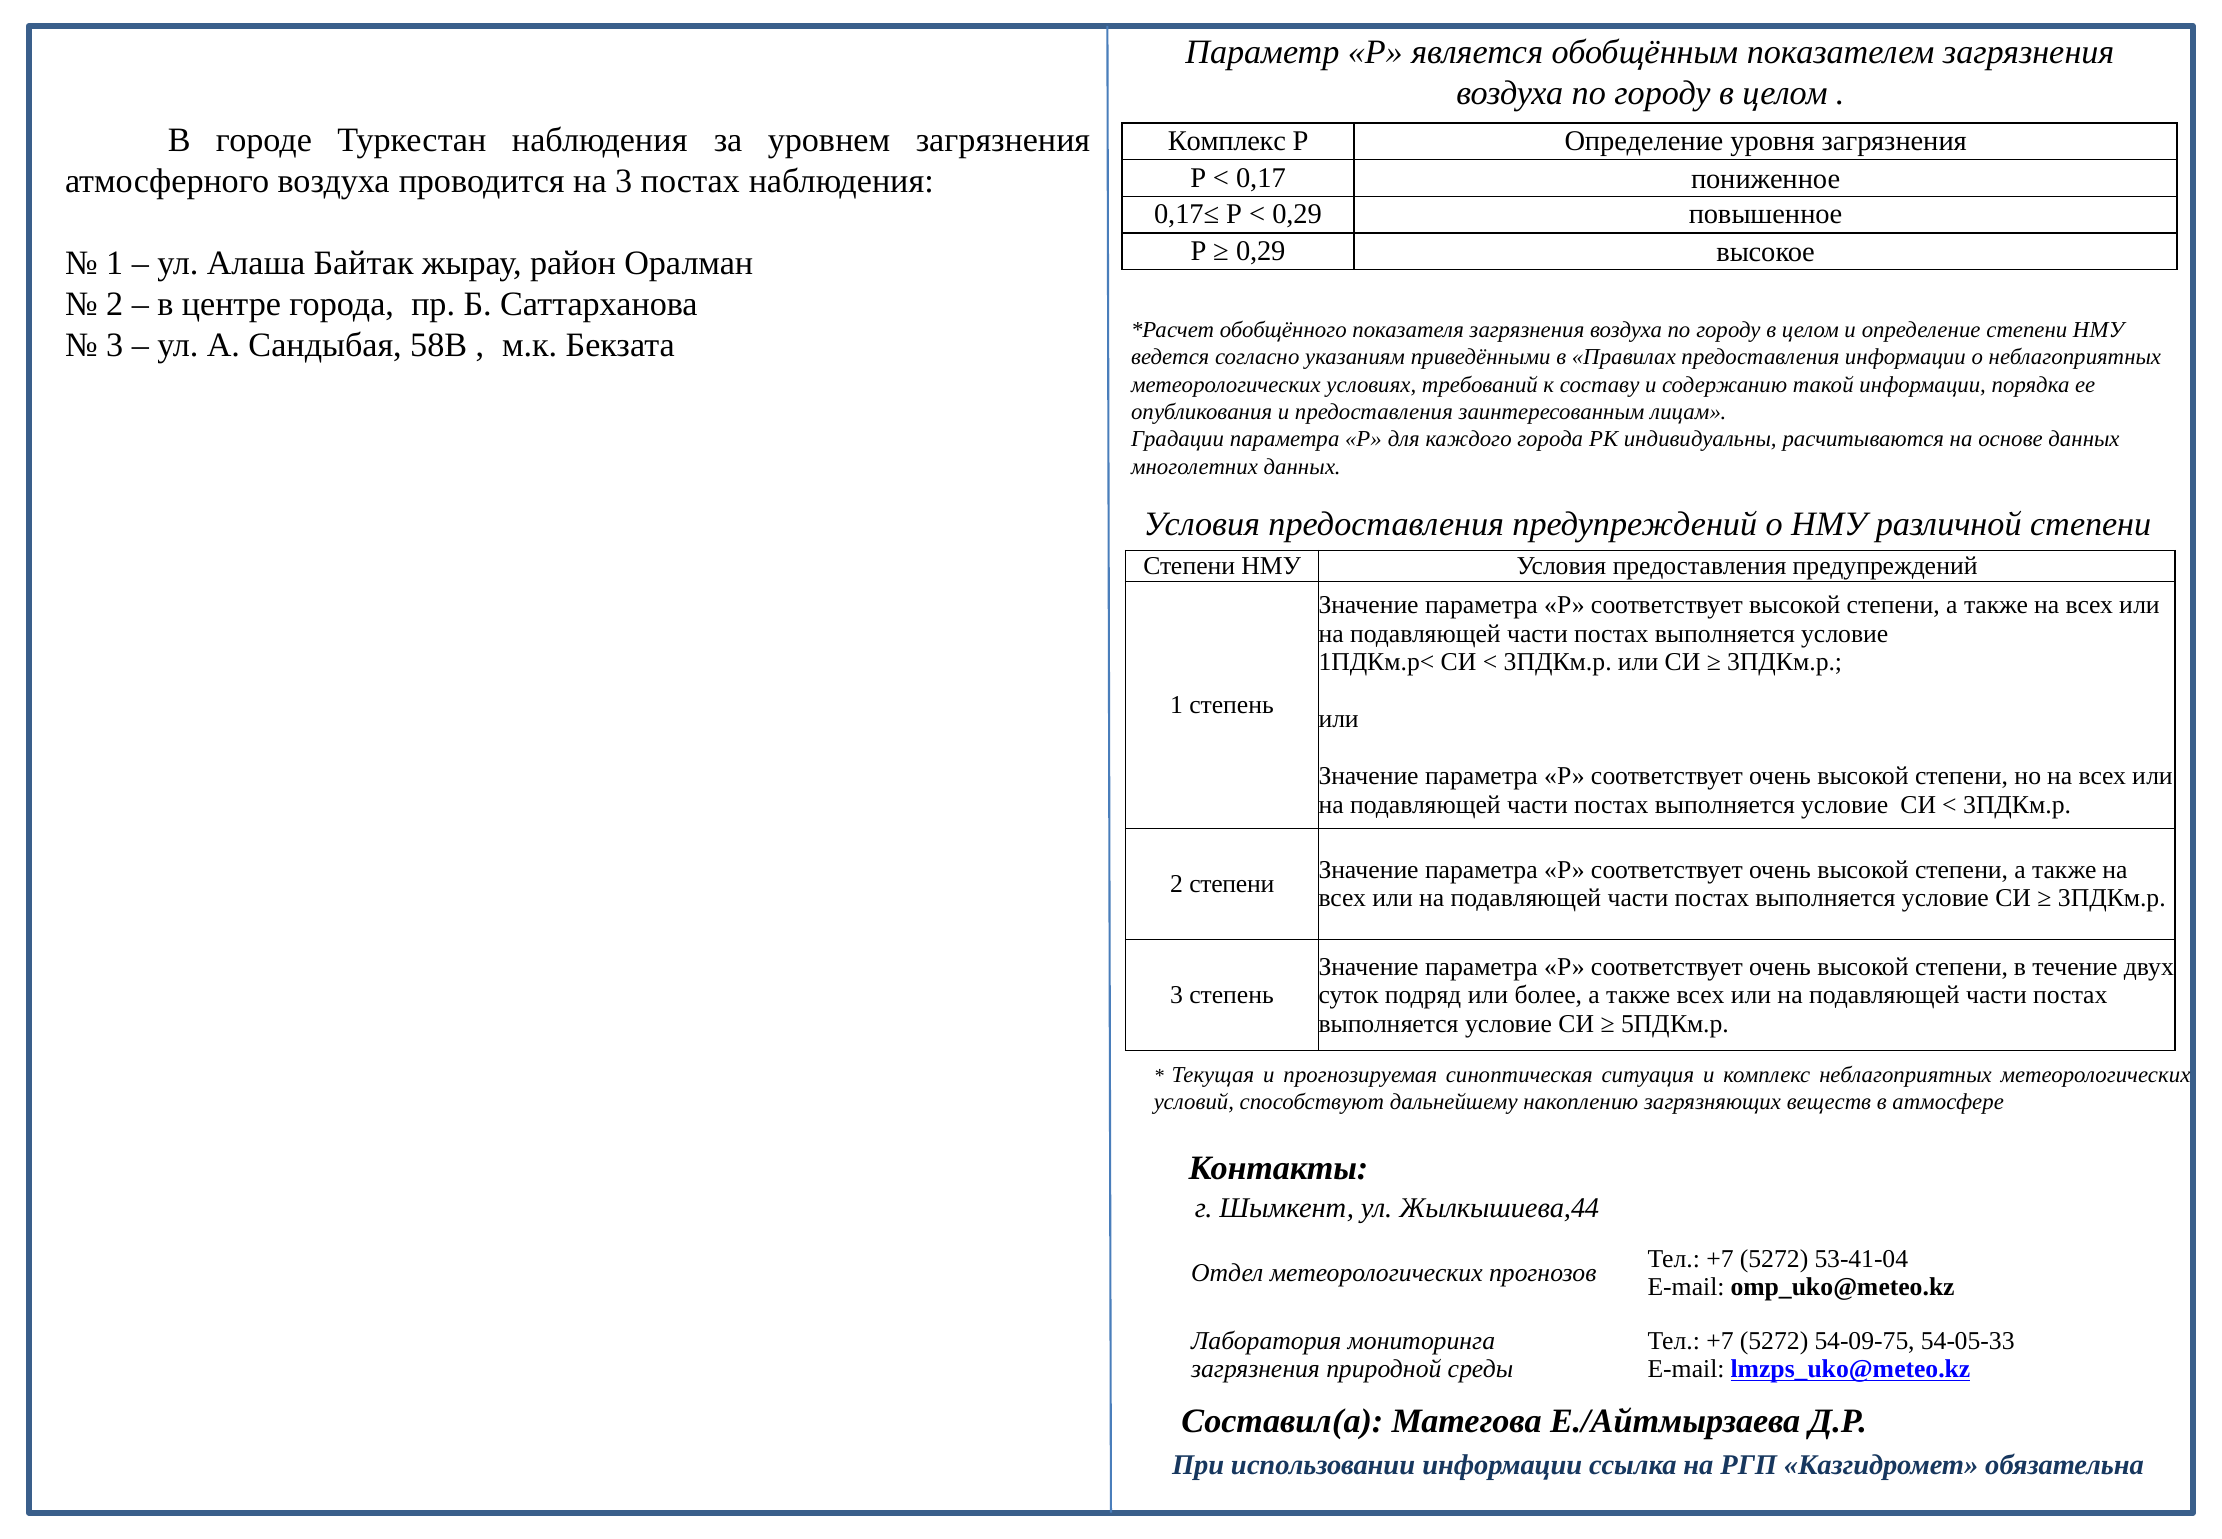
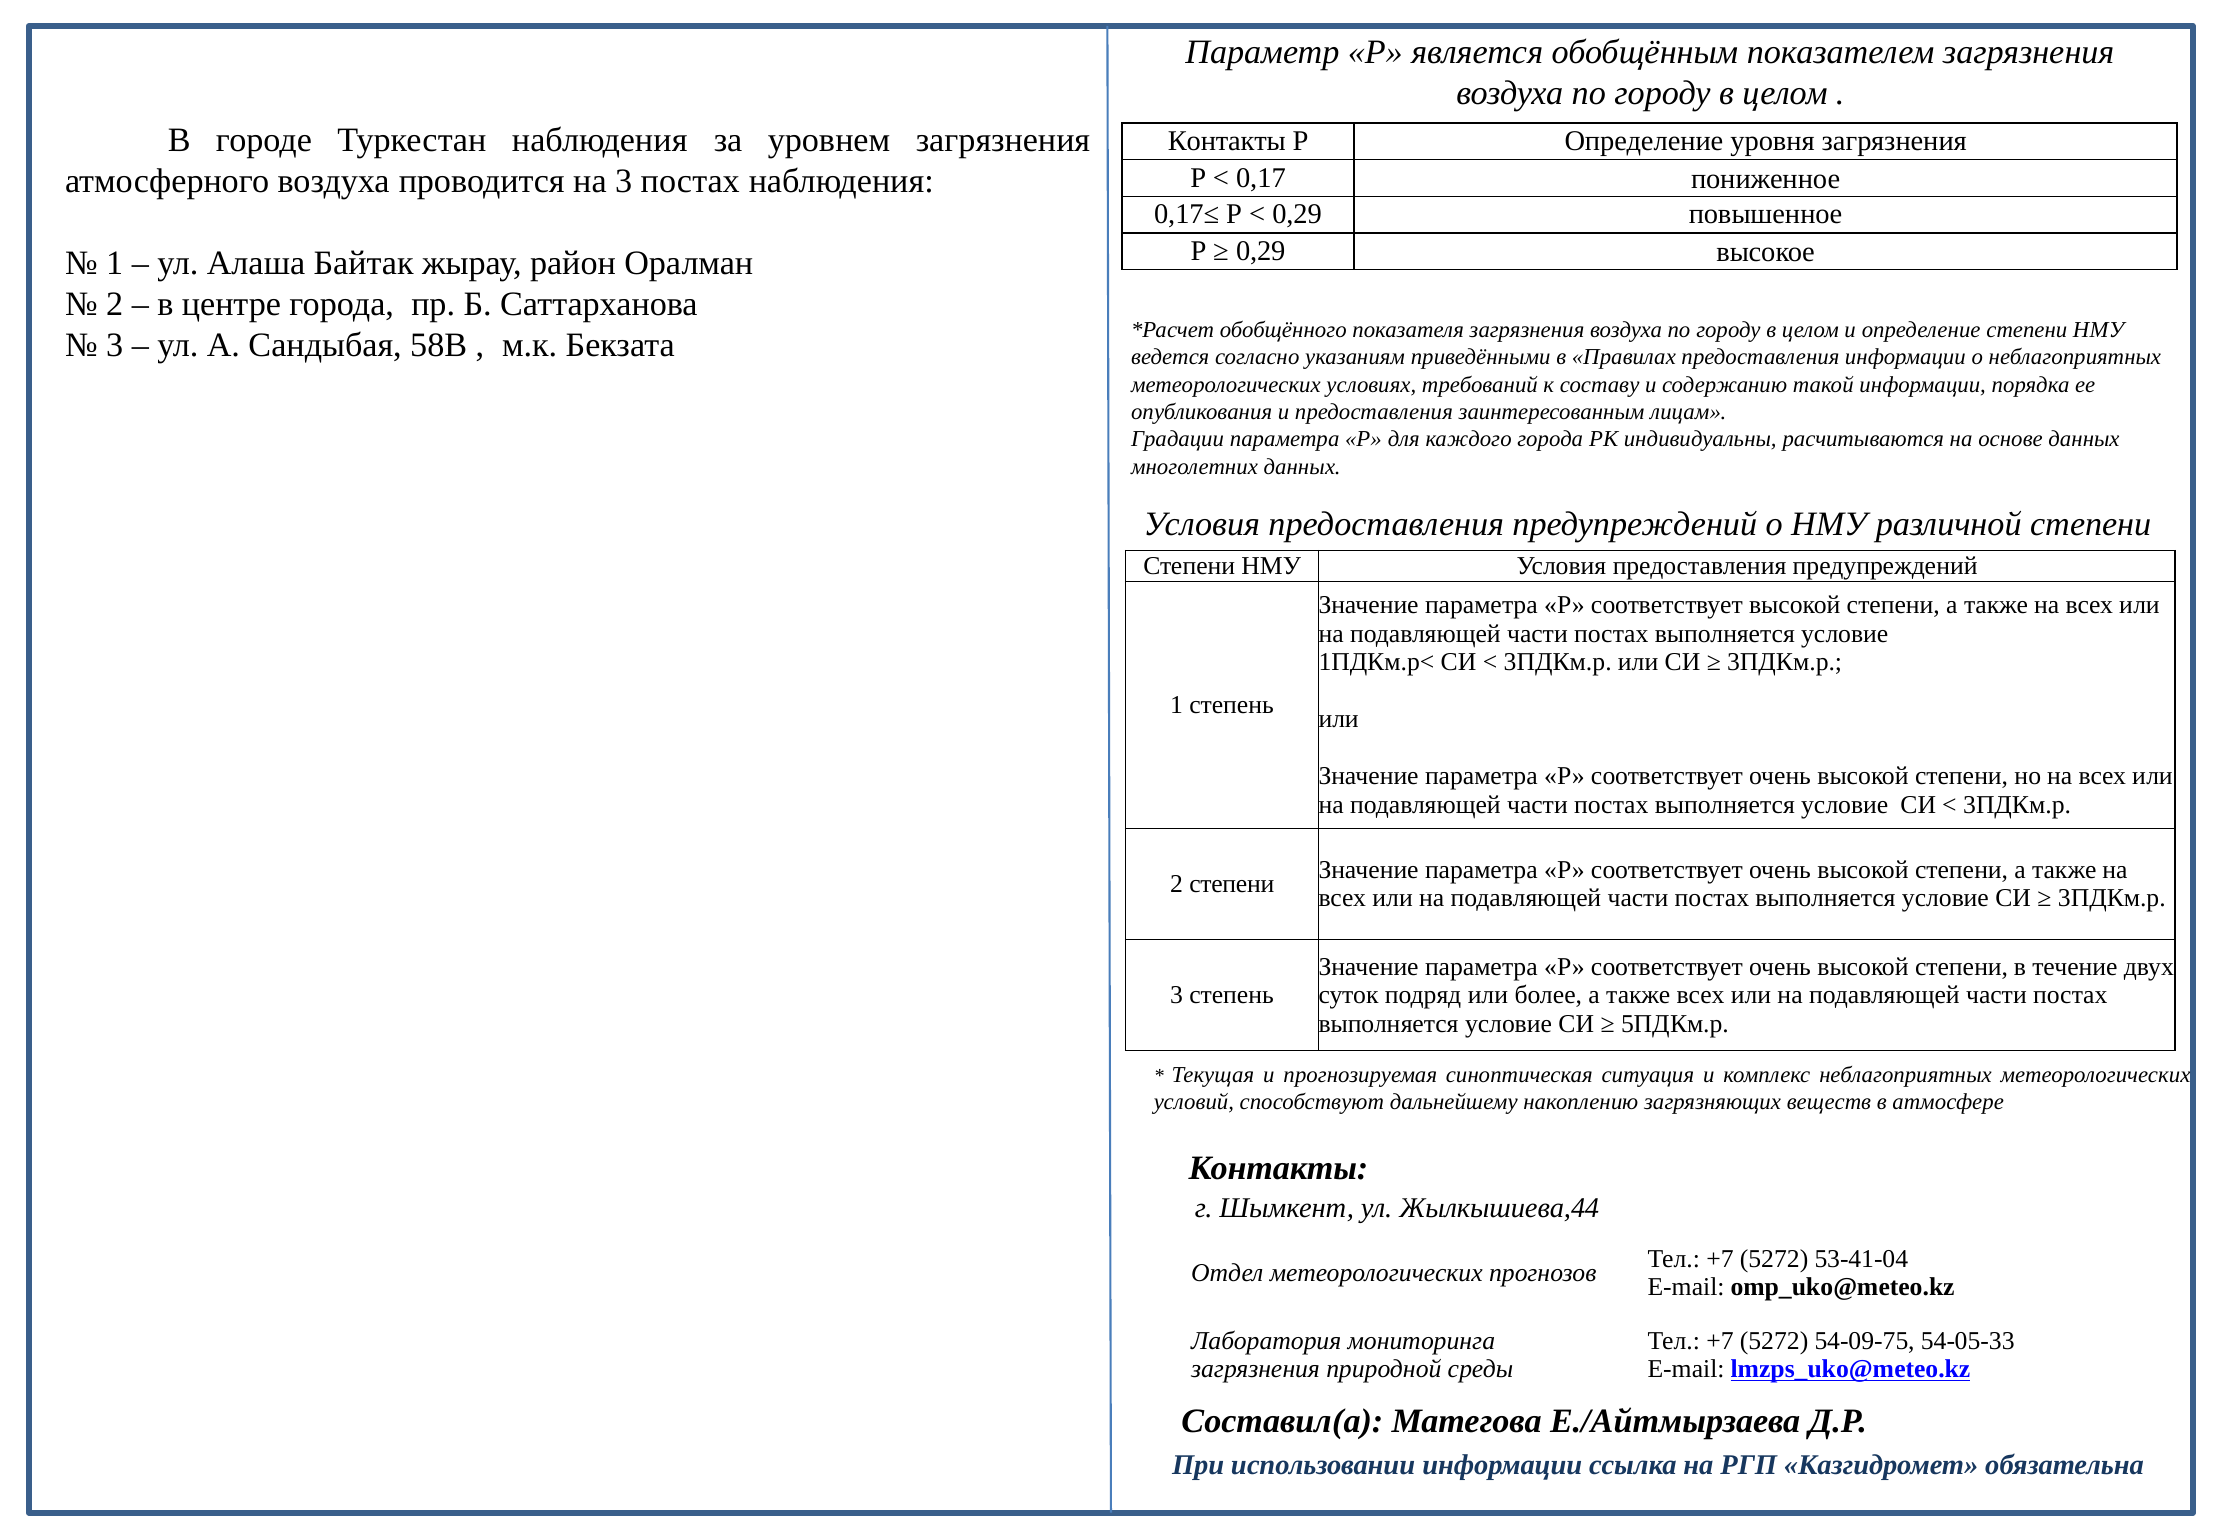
Комплекс: Комплекс -> Контакты (1227, 141)
